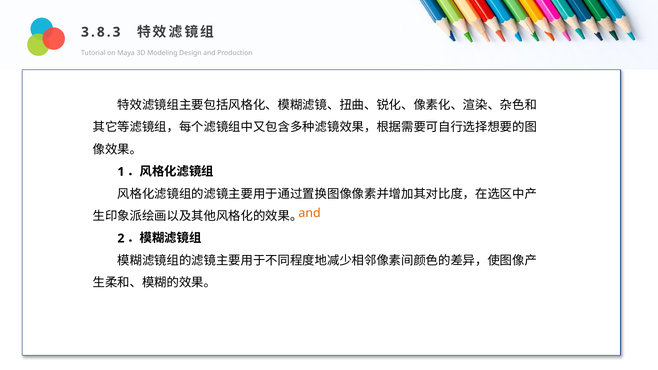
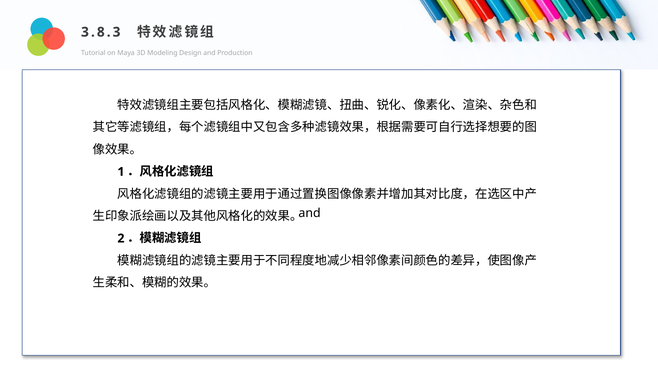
and colour: orange -> black (310, 213)
